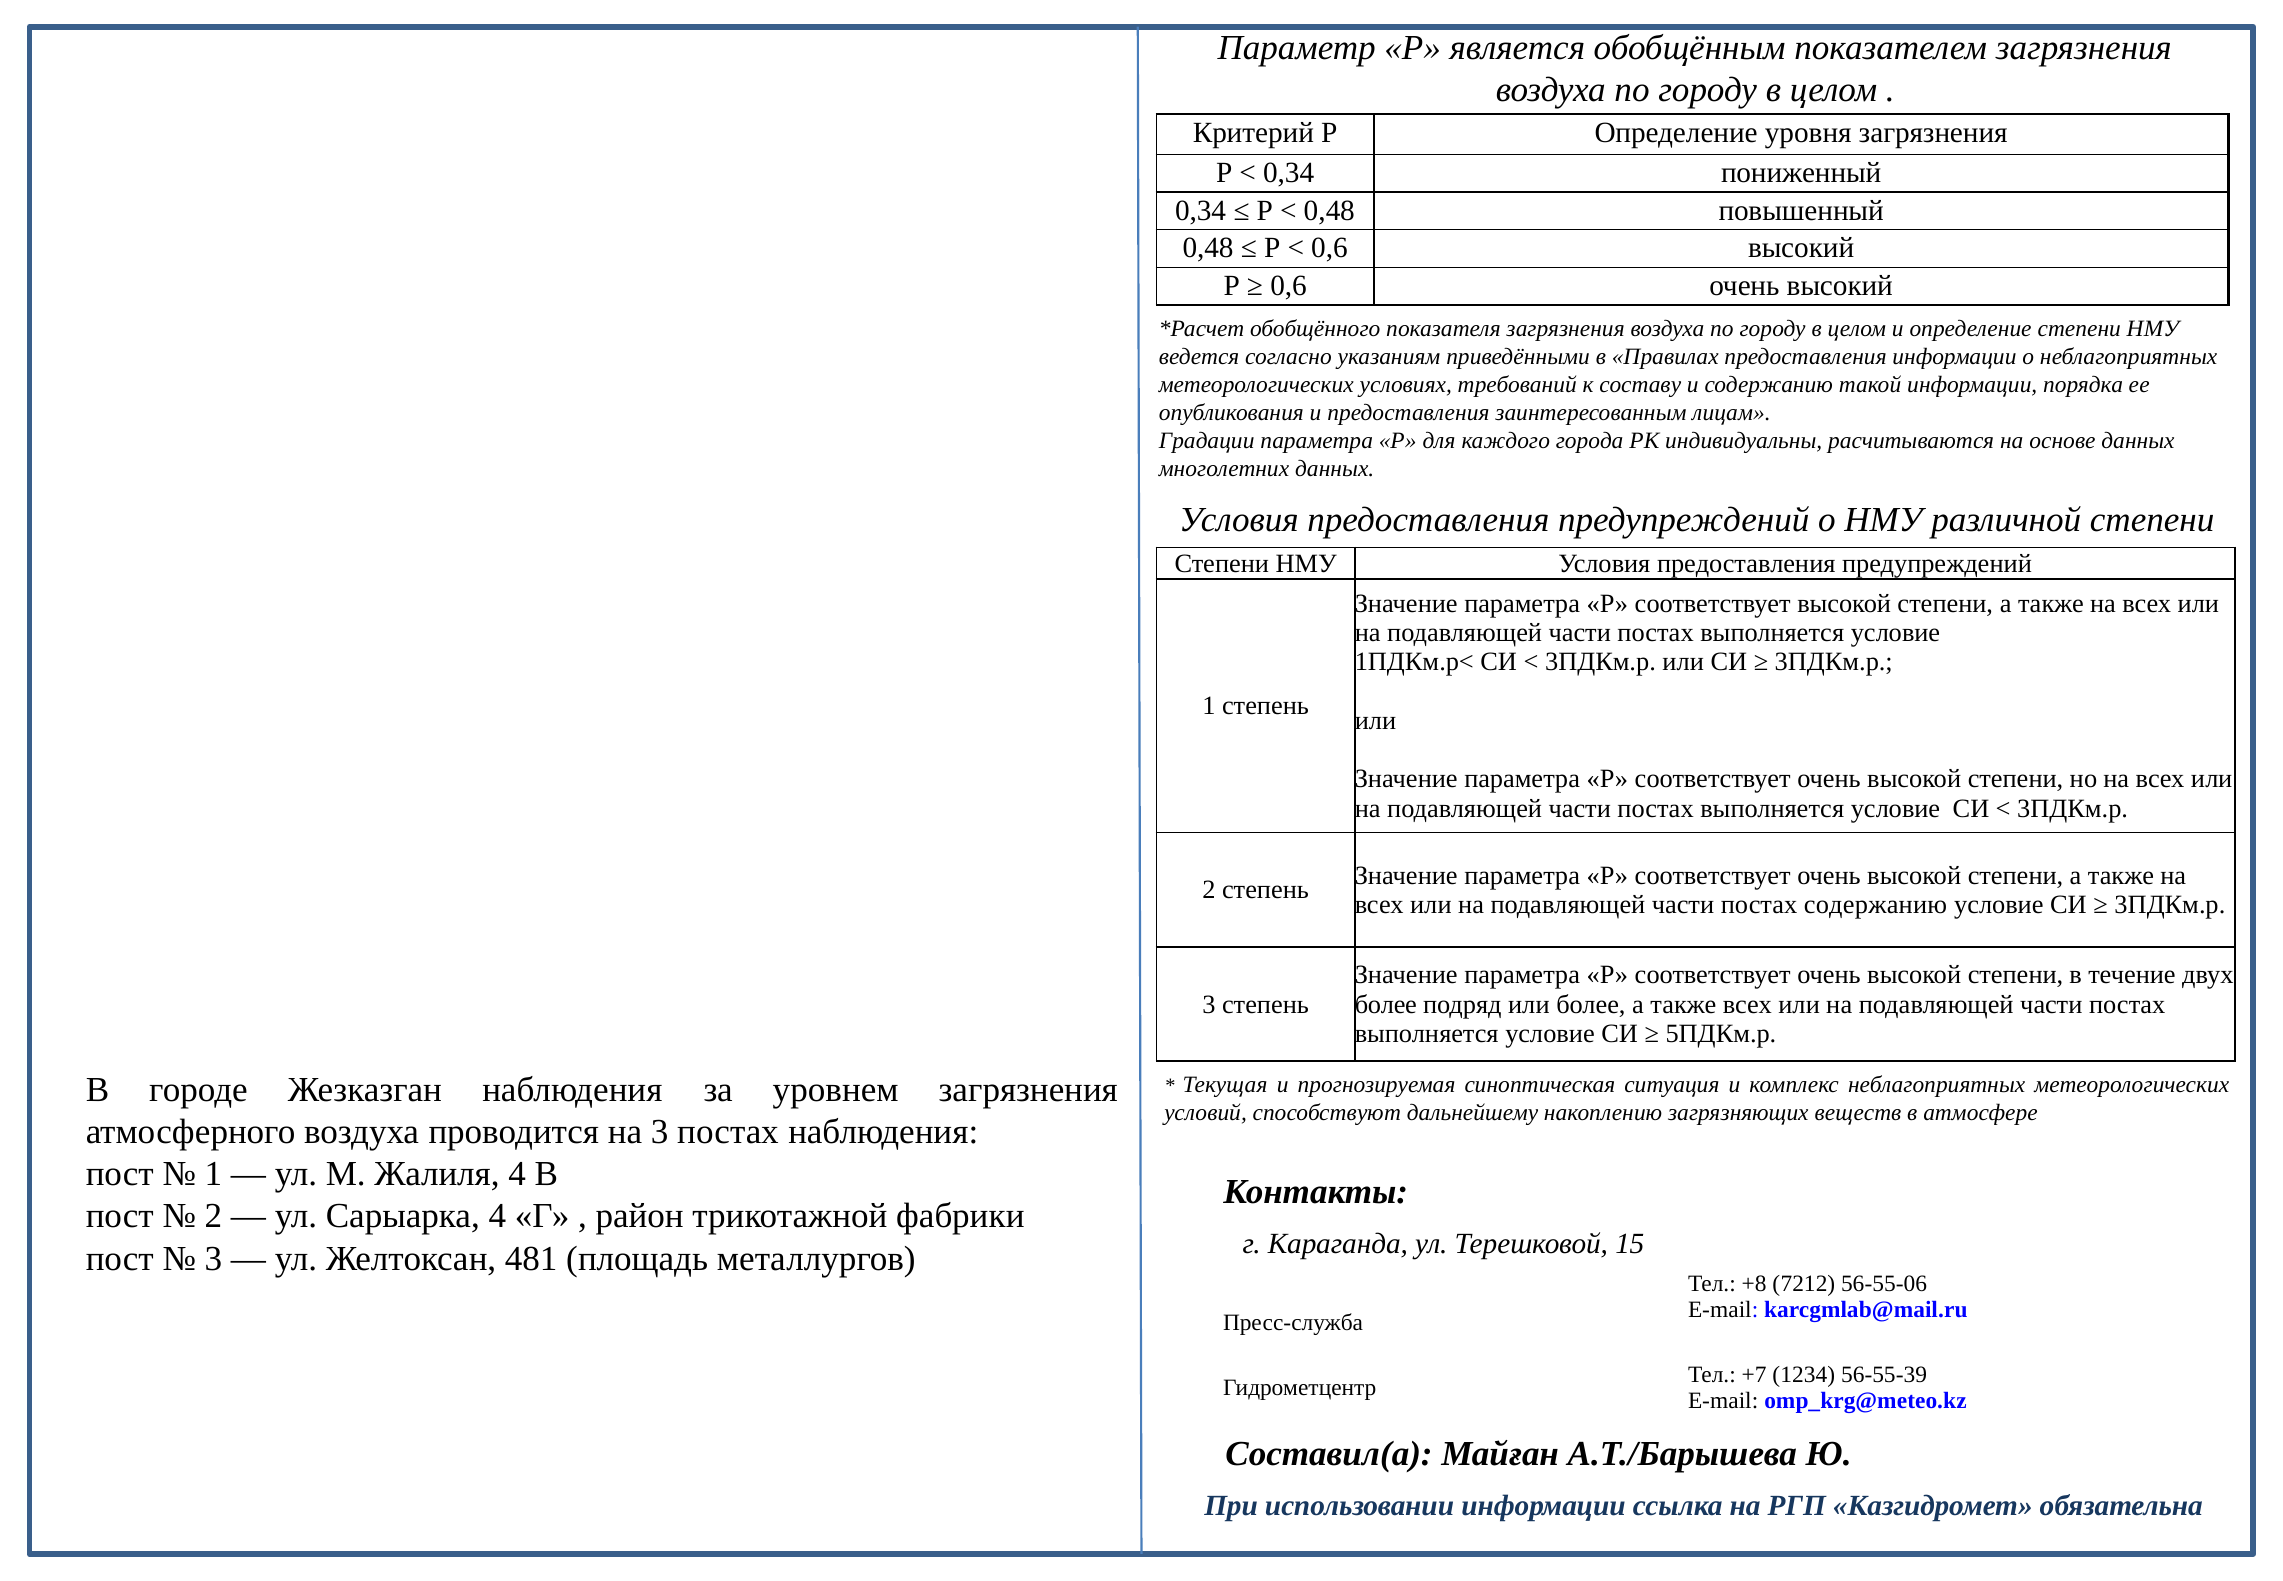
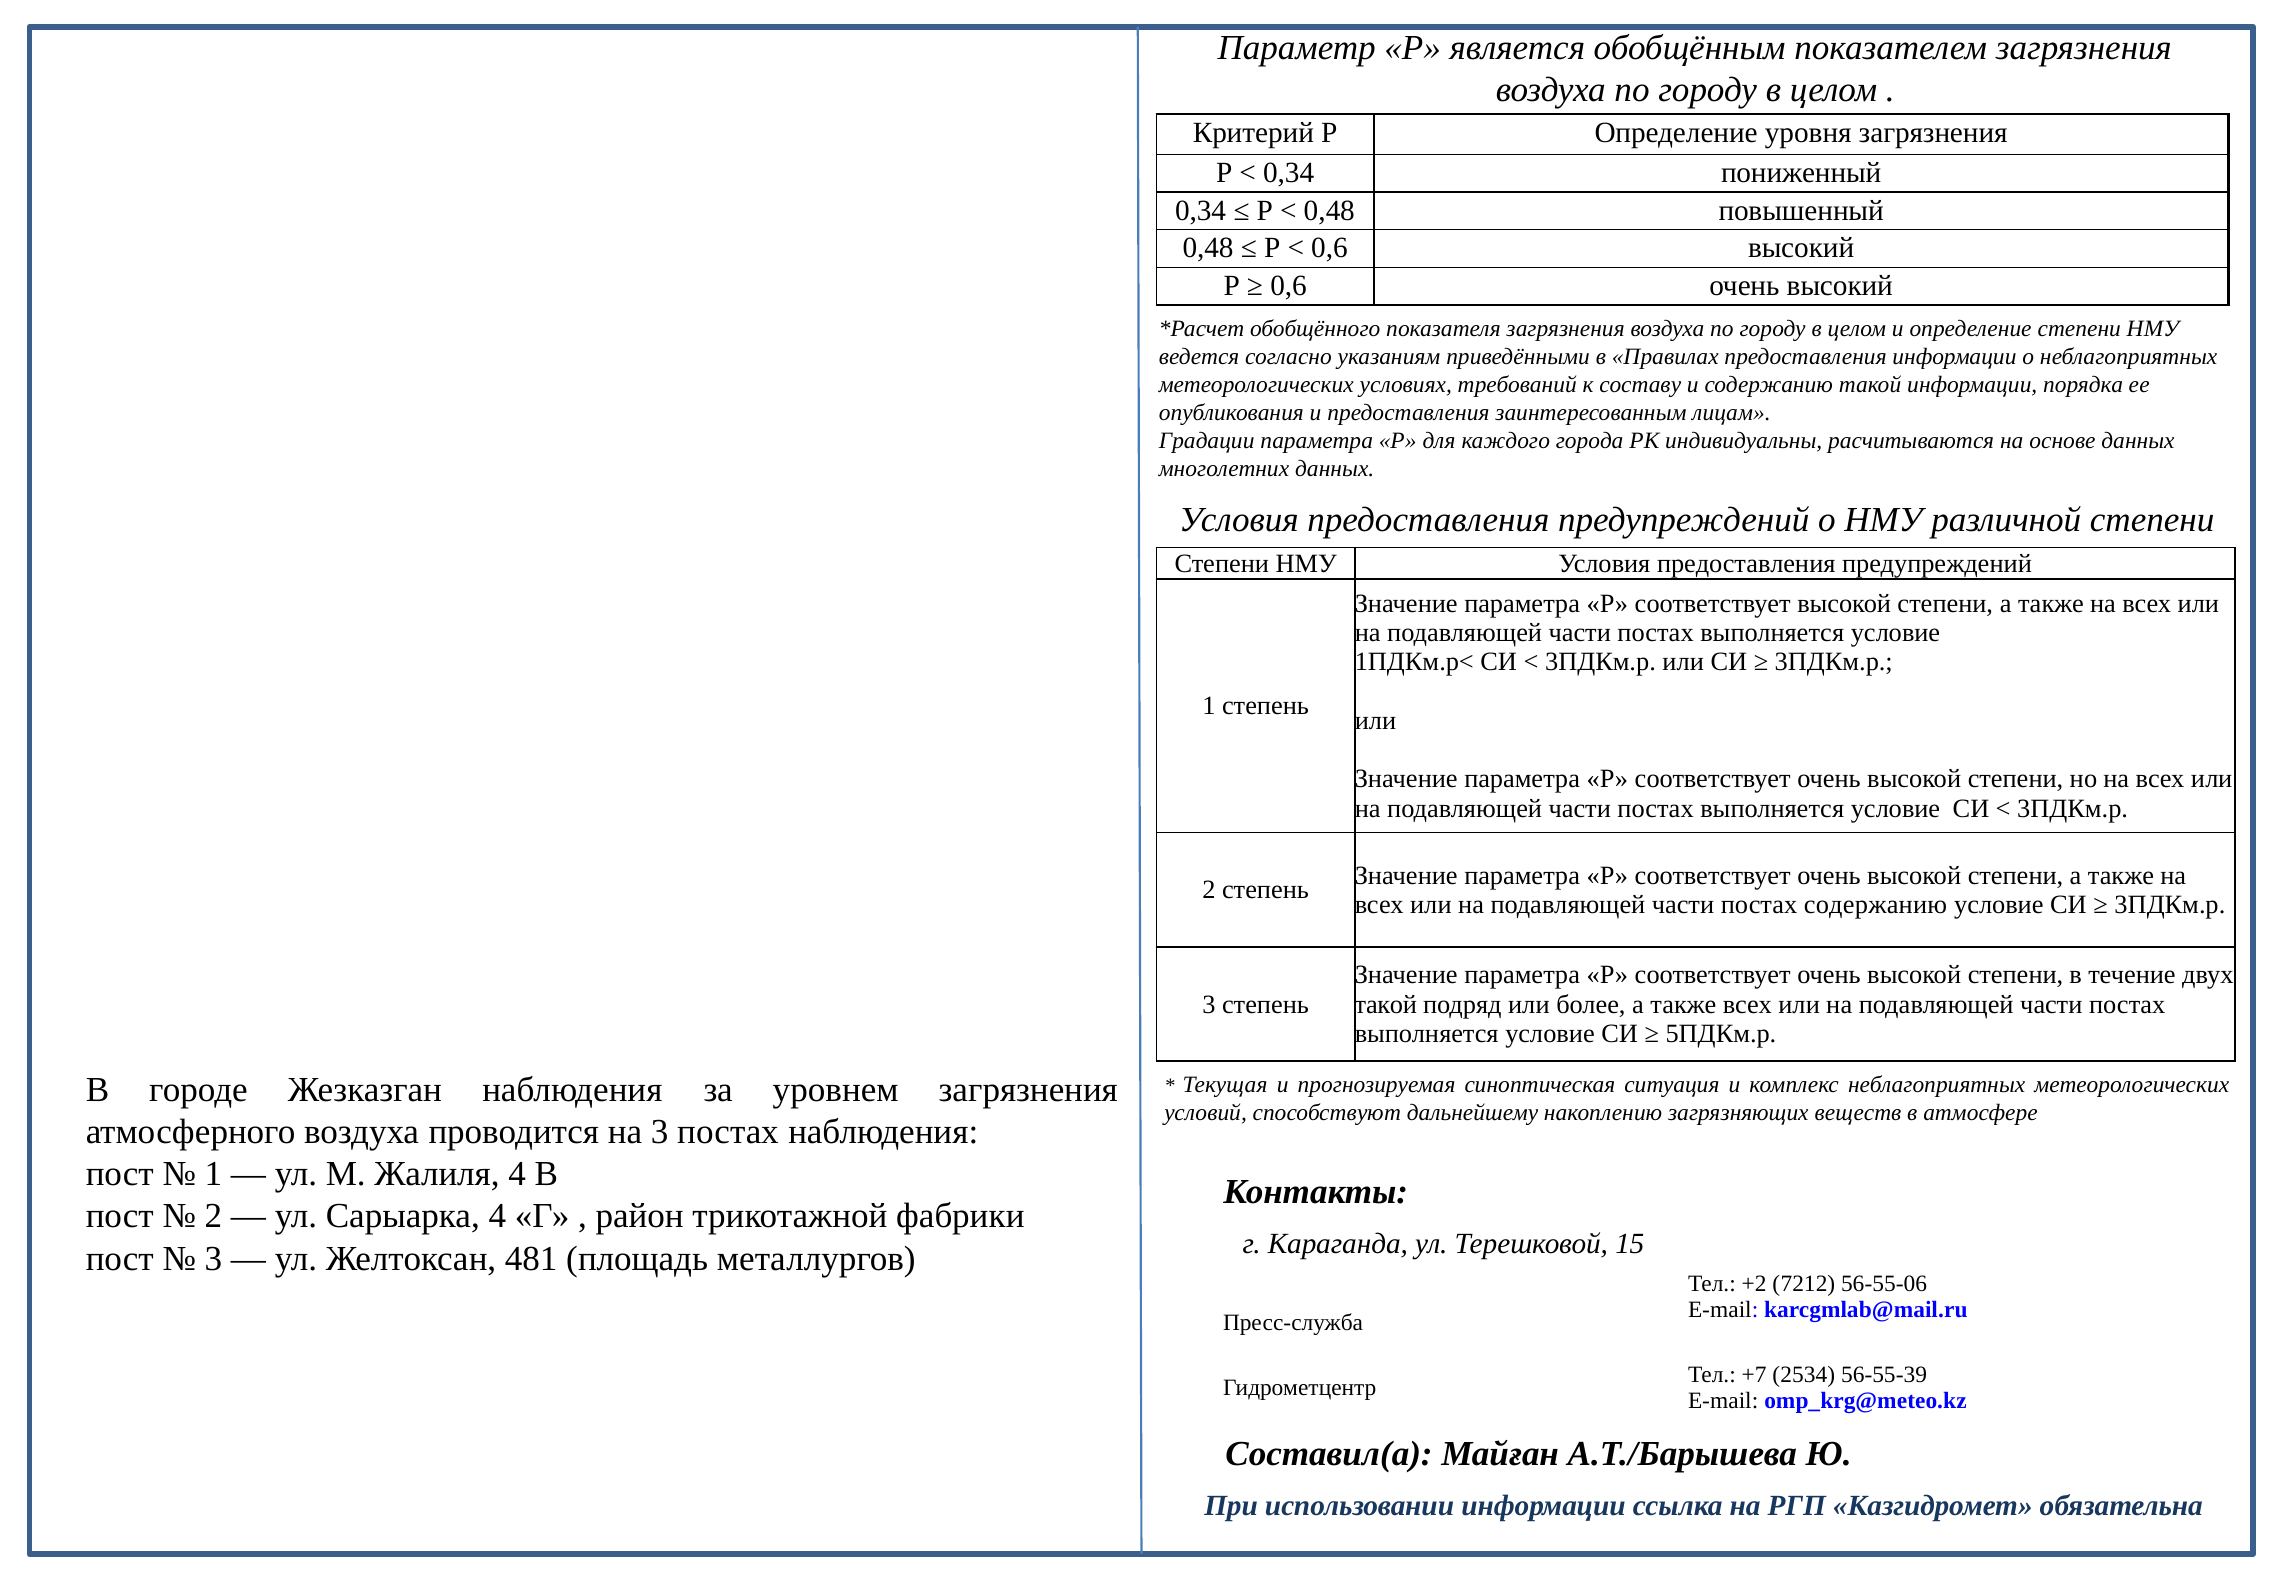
более: более -> такой (1386, 1004)
+8: +8 -> +2 (1754, 1283)
1234: 1234 -> 2534 (1804, 1375)
